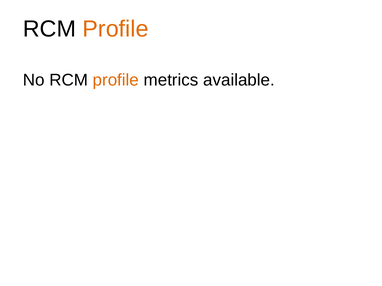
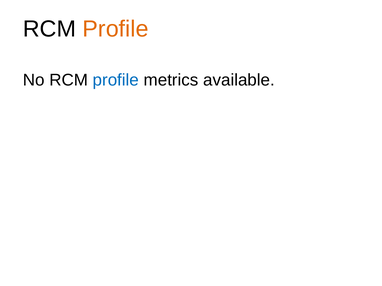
profile colour: orange -> blue (116, 80)
